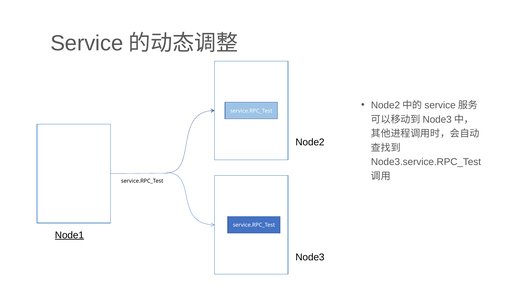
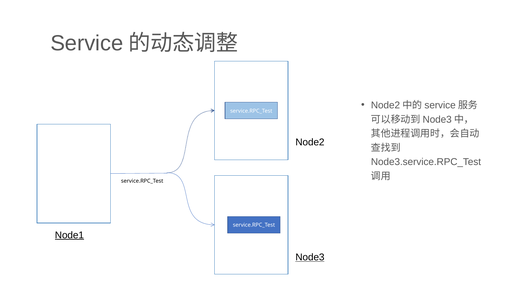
Node3 underline: none -> present (310, 257)
